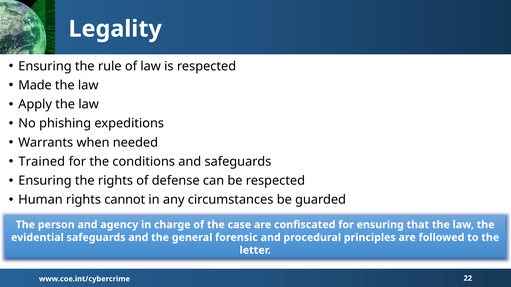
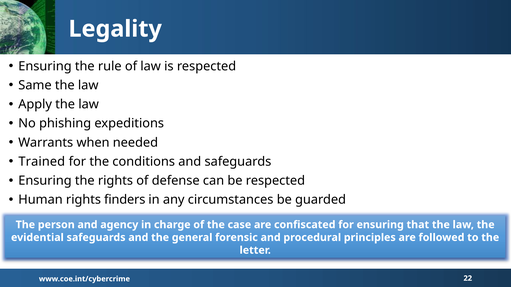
Made: Made -> Same (35, 85)
cannot: cannot -> finders (125, 200)
